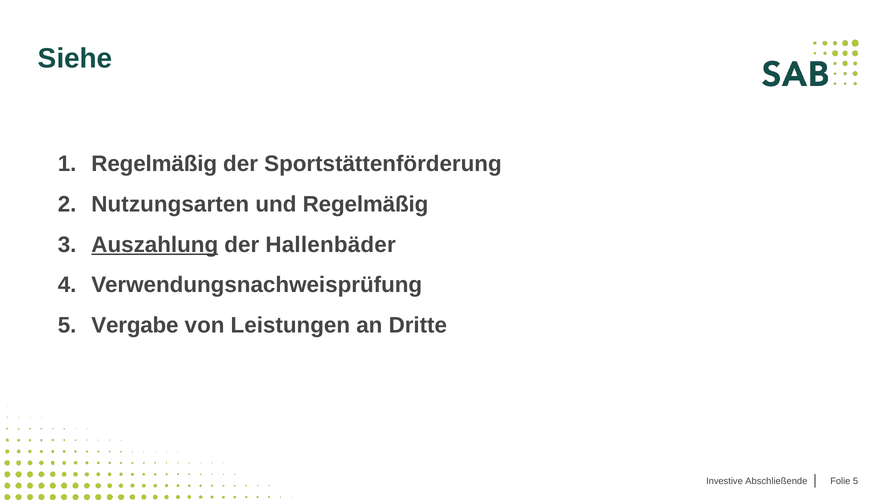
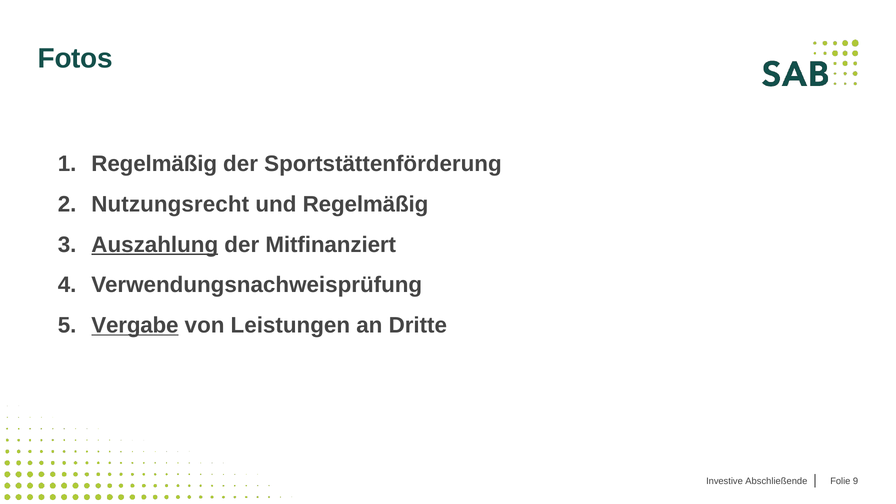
Siehe: Siehe -> Fotos (75, 58)
Nutzungsarten: Nutzungsarten -> Nutzungsrecht (170, 204)
Hallenbäder: Hallenbäder -> Mitfinanziert (331, 245)
Vergabe underline: none -> present (135, 325)
Folie 5: 5 -> 9 (855, 481)
